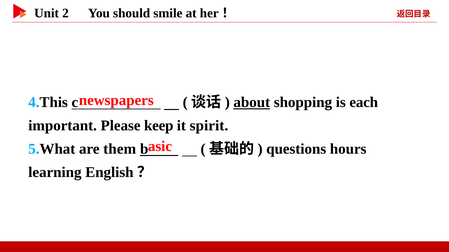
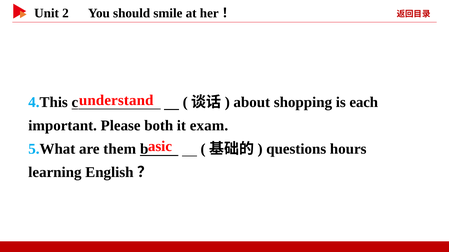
newspapers: newspapers -> understand (116, 100)
about underline: present -> none (252, 103)
keep: keep -> both (159, 126)
spirit: spirit -> exam (209, 126)
